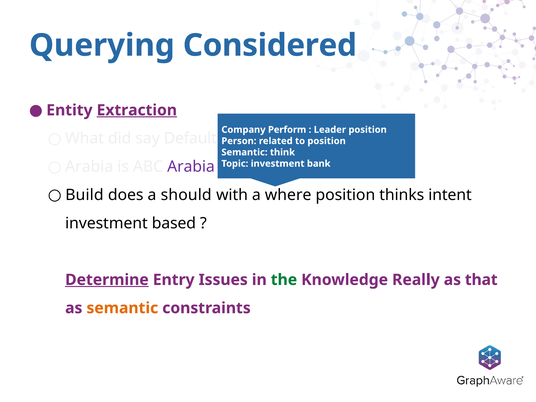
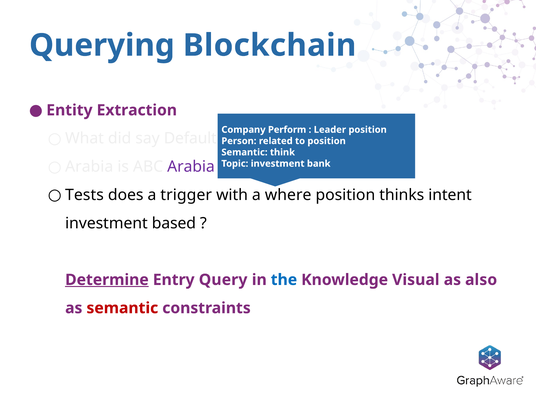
Considered: Considered -> Blockchain (270, 45)
Extraction underline: present -> none (137, 110)
Build: Build -> Tests (84, 195)
should: should -> trigger (186, 195)
Issues: Issues -> Query (223, 280)
the colour: green -> blue (284, 280)
Really: Really -> Visual (416, 280)
that: that -> also (481, 280)
semantic colour: orange -> red (122, 308)
